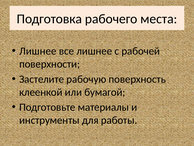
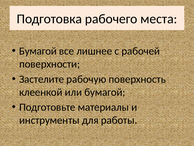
Лишнее: Лишнее -> Бумагой (38, 51)
